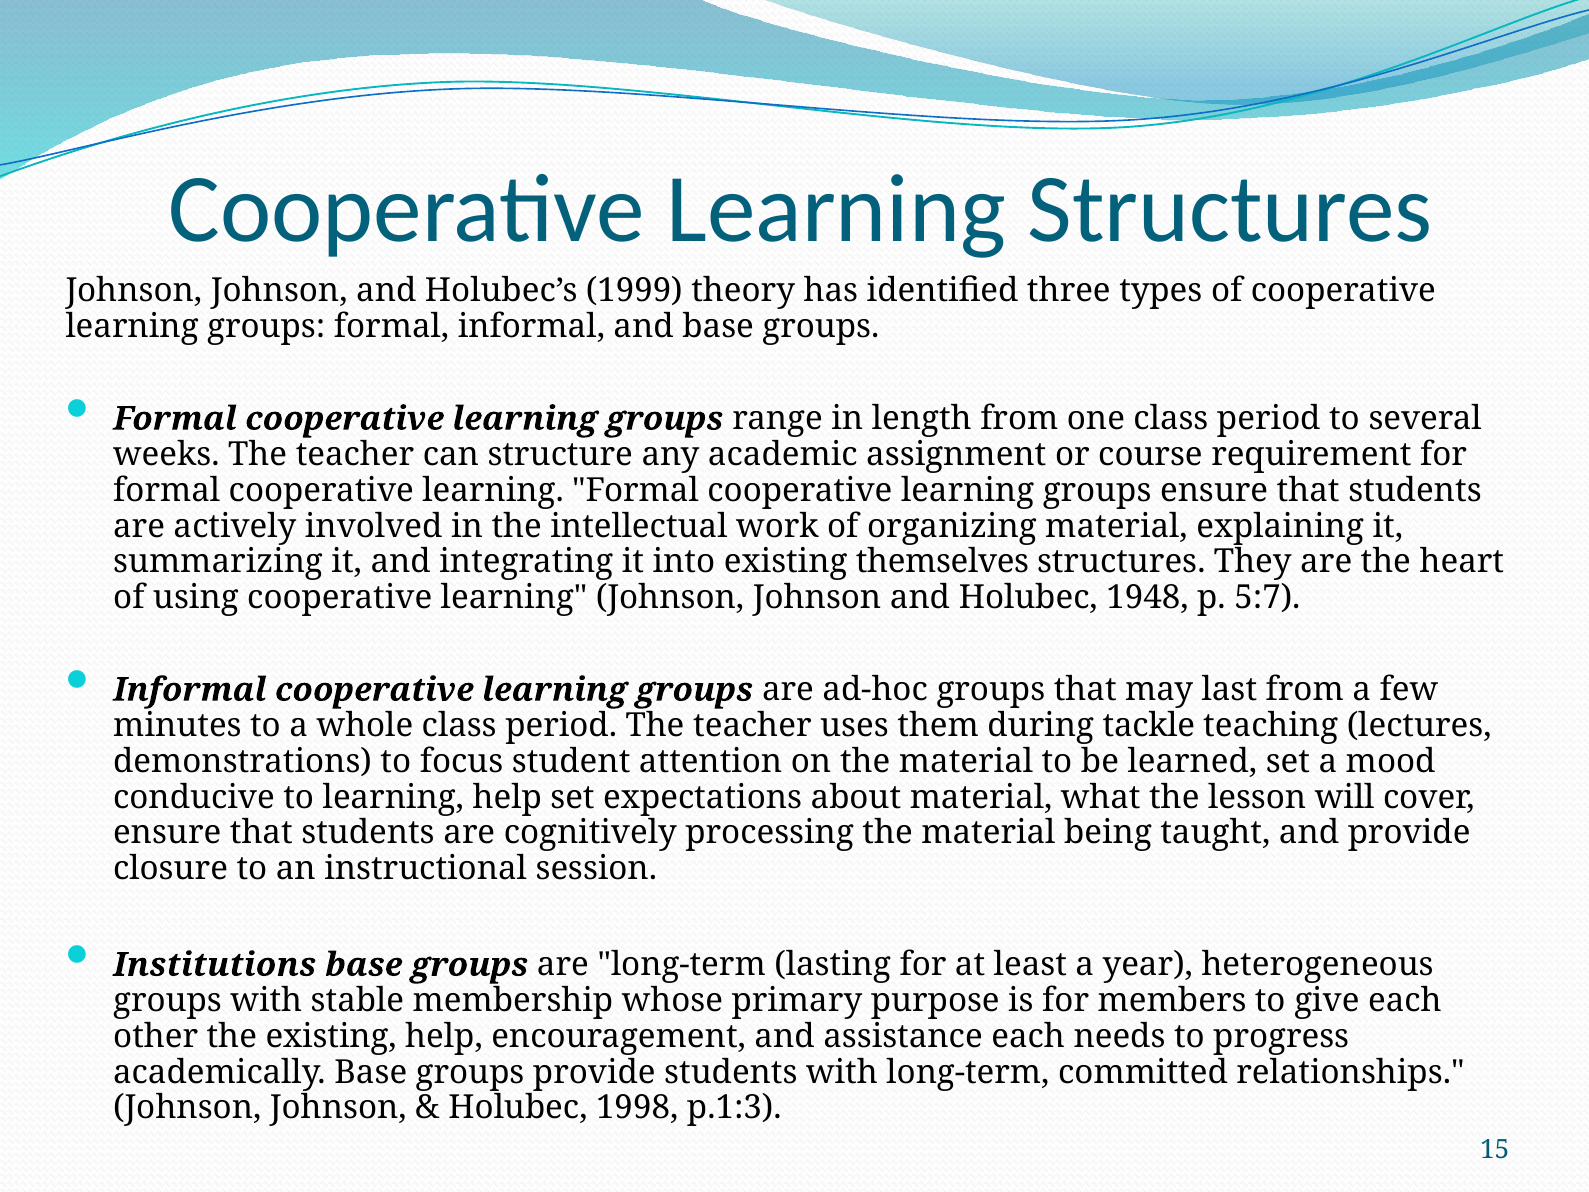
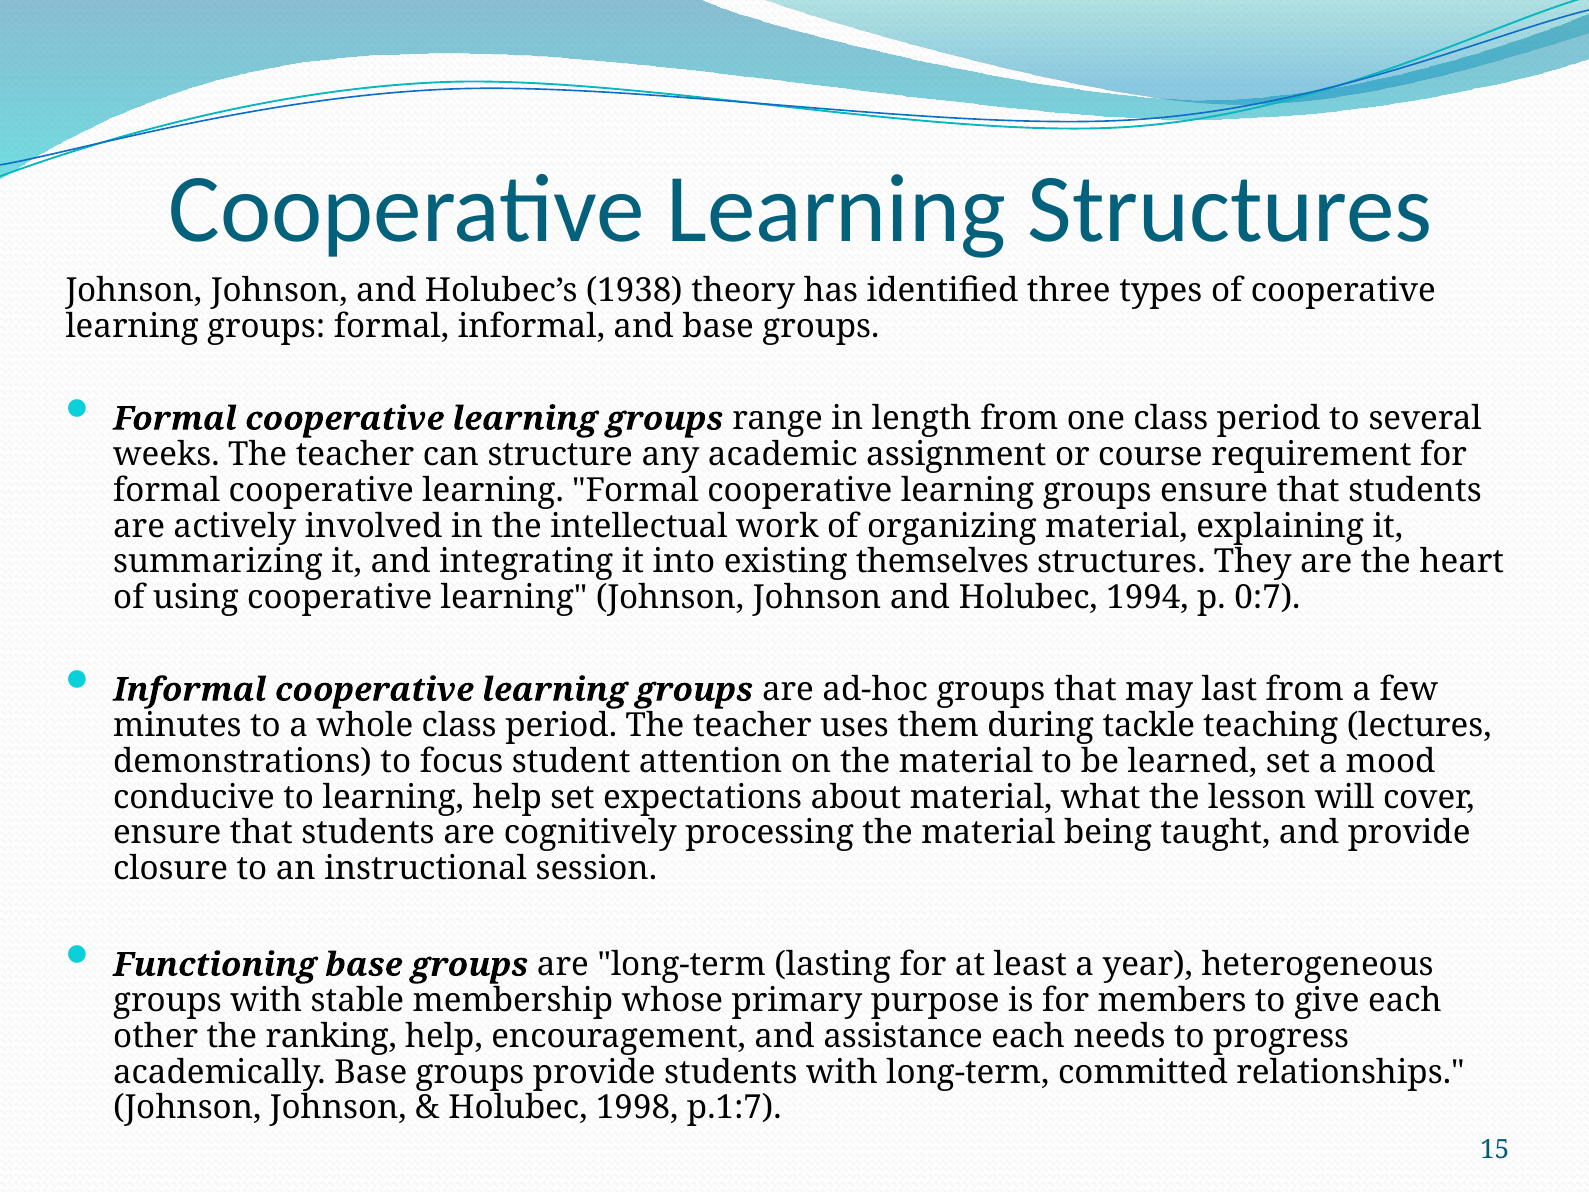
1999: 1999 -> 1938 (634, 291)
1948: 1948 -> 1994 (1147, 598)
5:7: 5:7 -> 0:7 (1267, 598)
Institutions: Institutions -> Functioning (215, 965)
the existing: existing -> ranking (331, 1036)
p.1:3: p.1:3 -> p.1:7 (734, 1108)
